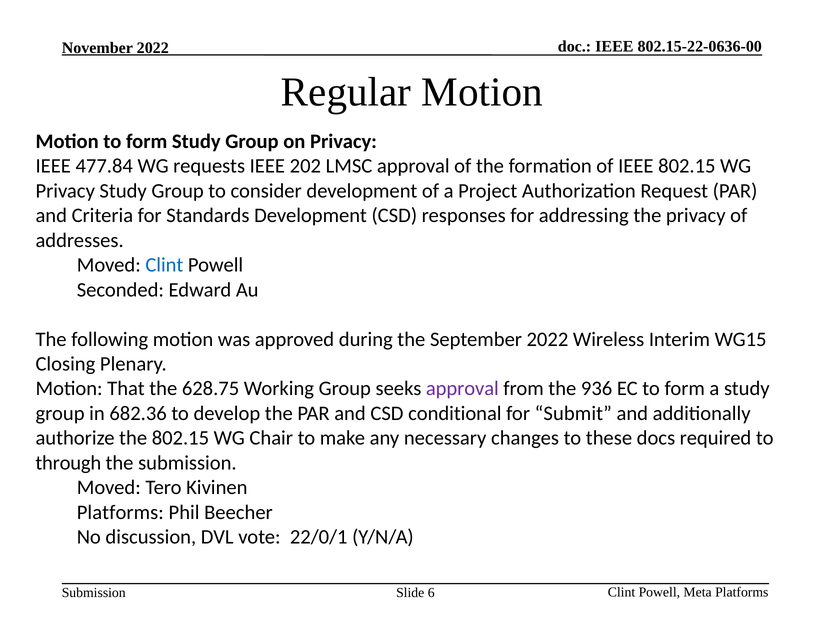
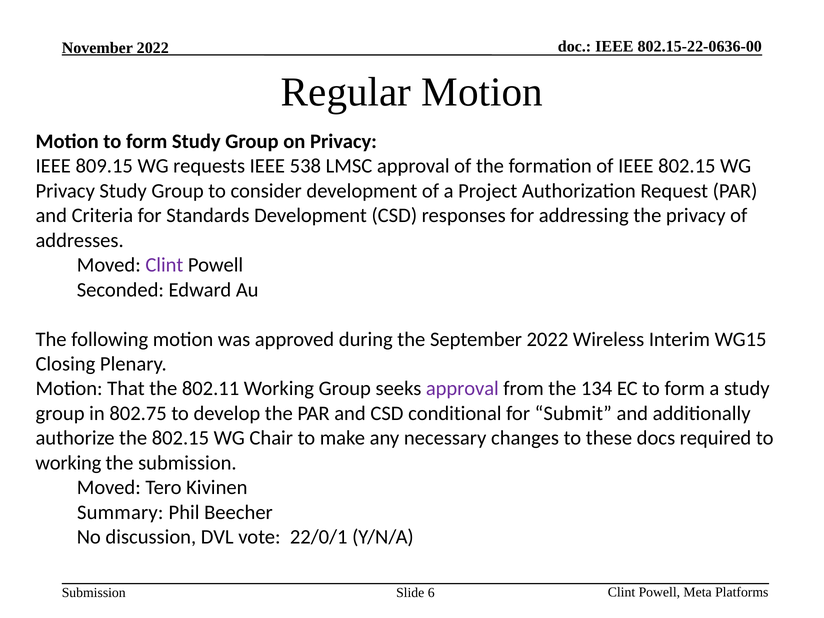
477.84: 477.84 -> 809.15 (104, 166)
202: 202 -> 538 (305, 166)
Clint colour: blue -> purple (164, 265)
628.75: 628.75 -> 802.11 (211, 389)
936: 936 -> 134 (597, 389)
682.36: 682.36 -> 802.75 (138, 413)
through: through -> working (68, 463)
Platforms: Platforms -> Summary (120, 512)
